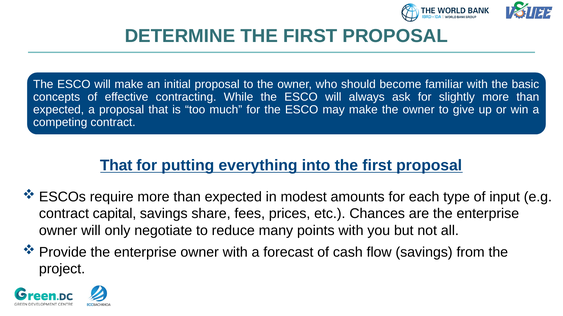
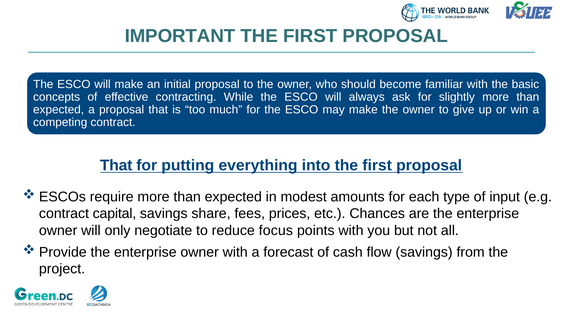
DETERMINE: DETERMINE -> IMPORTANT (180, 36)
many: many -> focus (276, 231)
